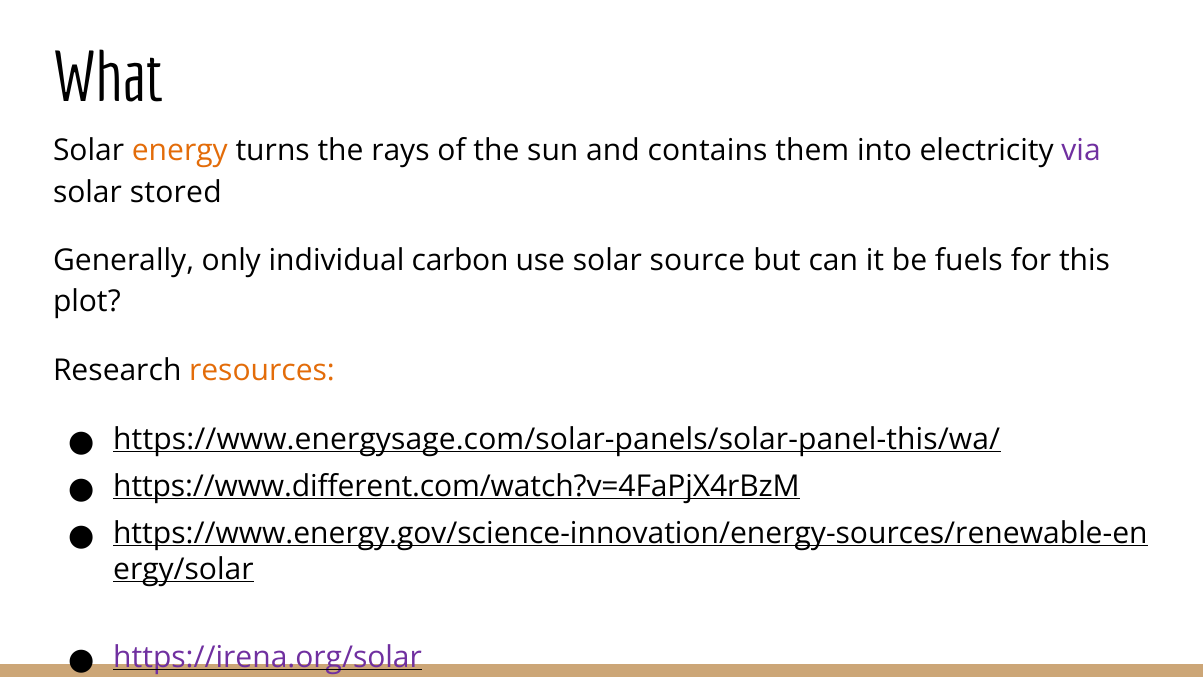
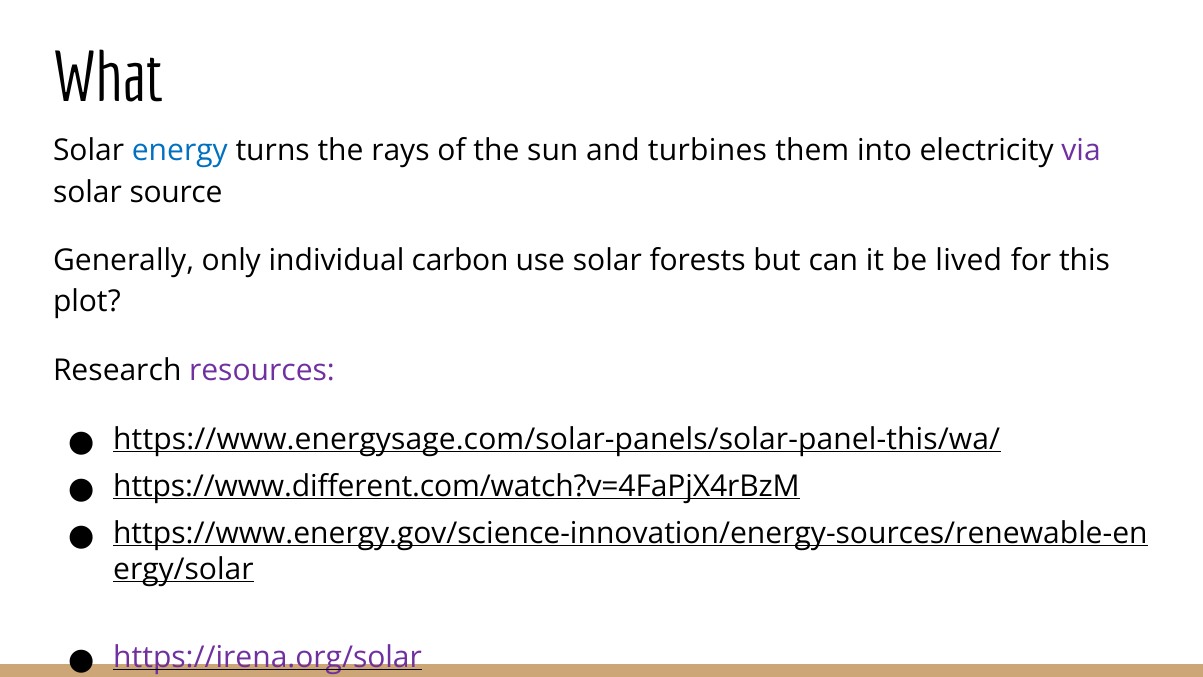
energy colour: orange -> blue (180, 151)
contains: contains -> turbines (707, 151)
stored: stored -> source (176, 192)
source: source -> forests (698, 260)
fuels: fuels -> lived (969, 260)
resources colour: orange -> purple (262, 370)
